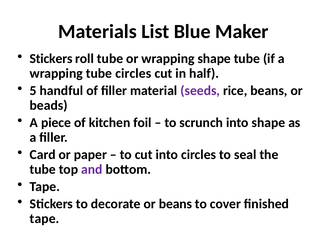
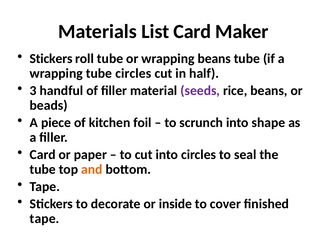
List Blue: Blue -> Card (192, 32)
wrapping shape: shape -> beans (214, 59)
5: 5 -> 3 (33, 91)
and colour: purple -> orange (92, 170)
or beans: beans -> inside (175, 204)
